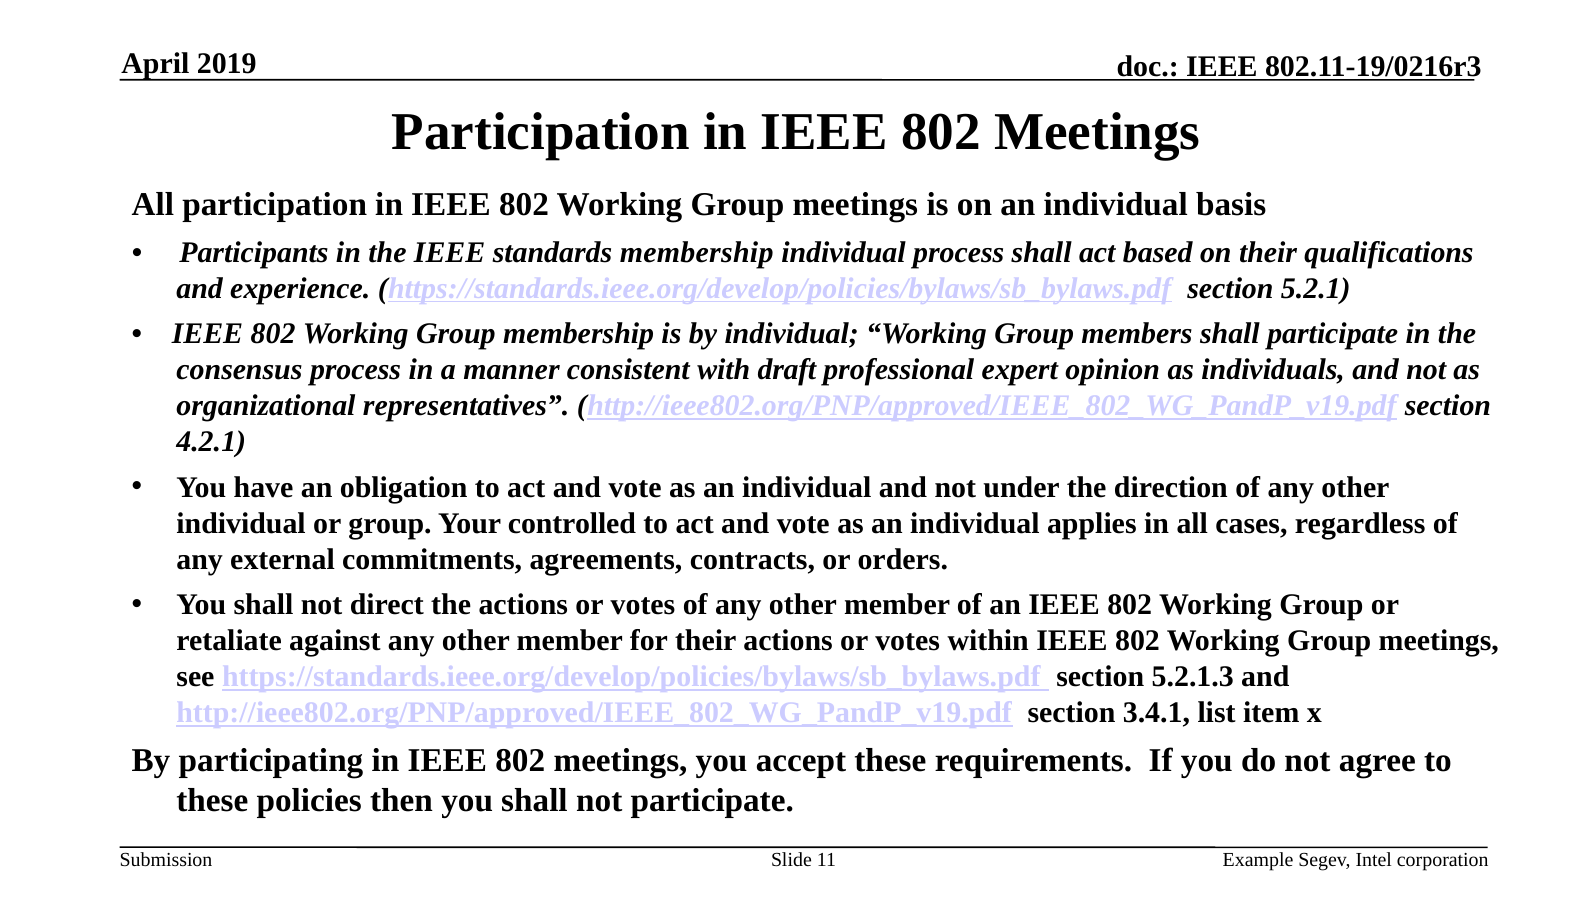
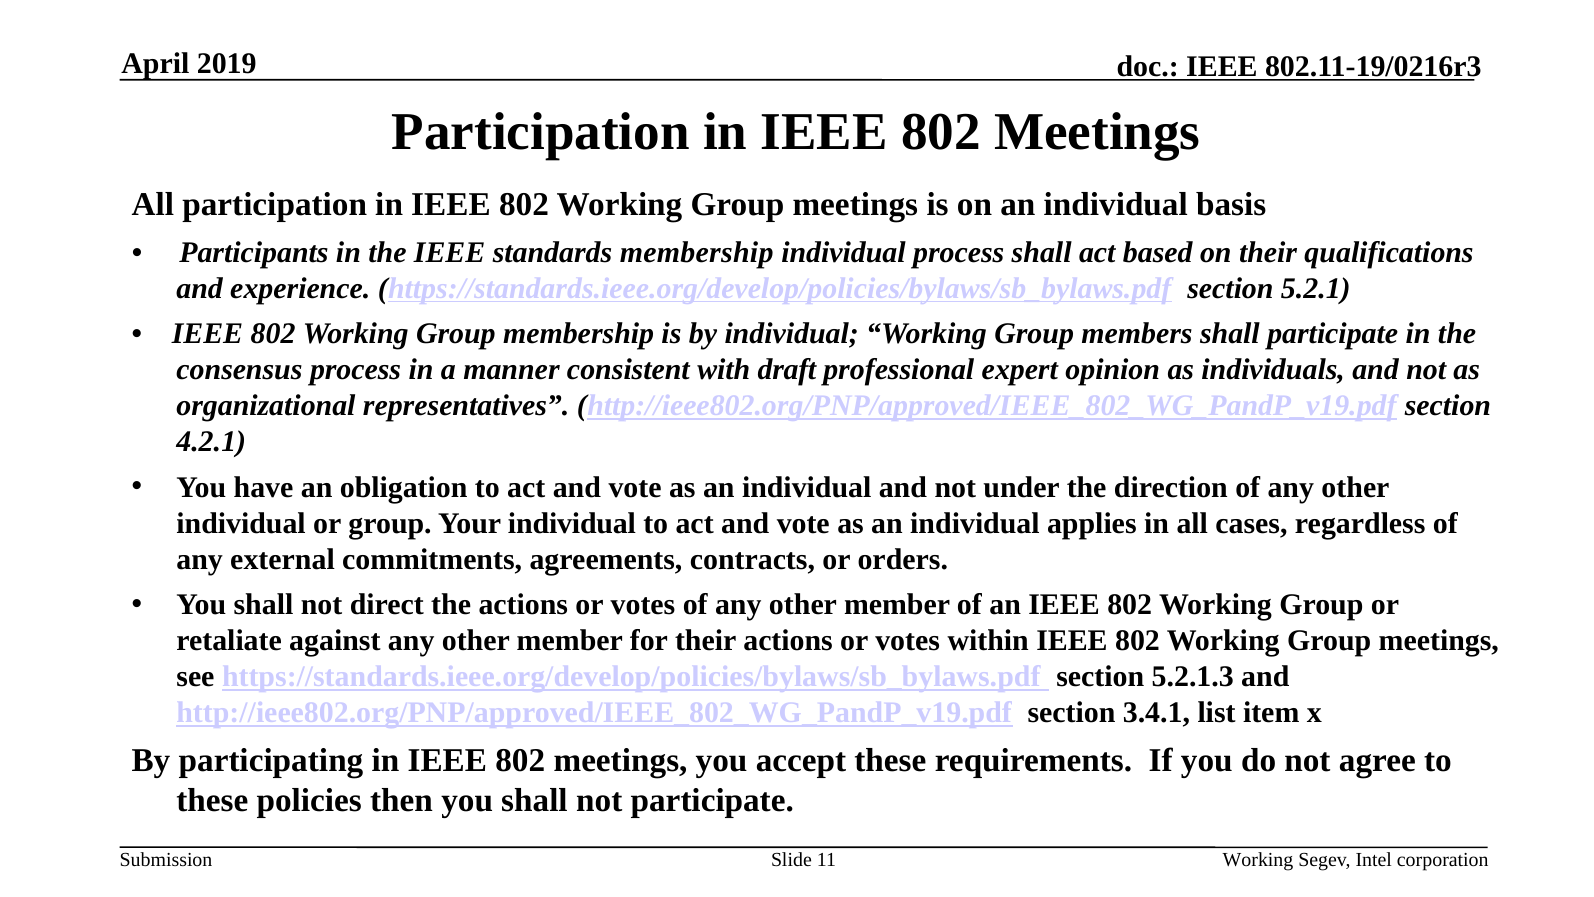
Your controlled: controlled -> individual (572, 523)
Example: Example -> Working (1258, 860)
